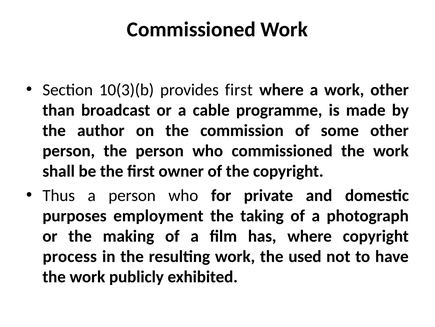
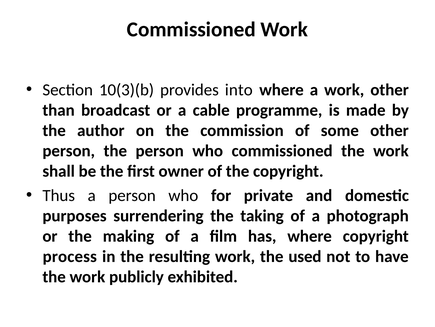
provides first: first -> into (239, 90)
employment: employment -> surrendering (158, 215)
